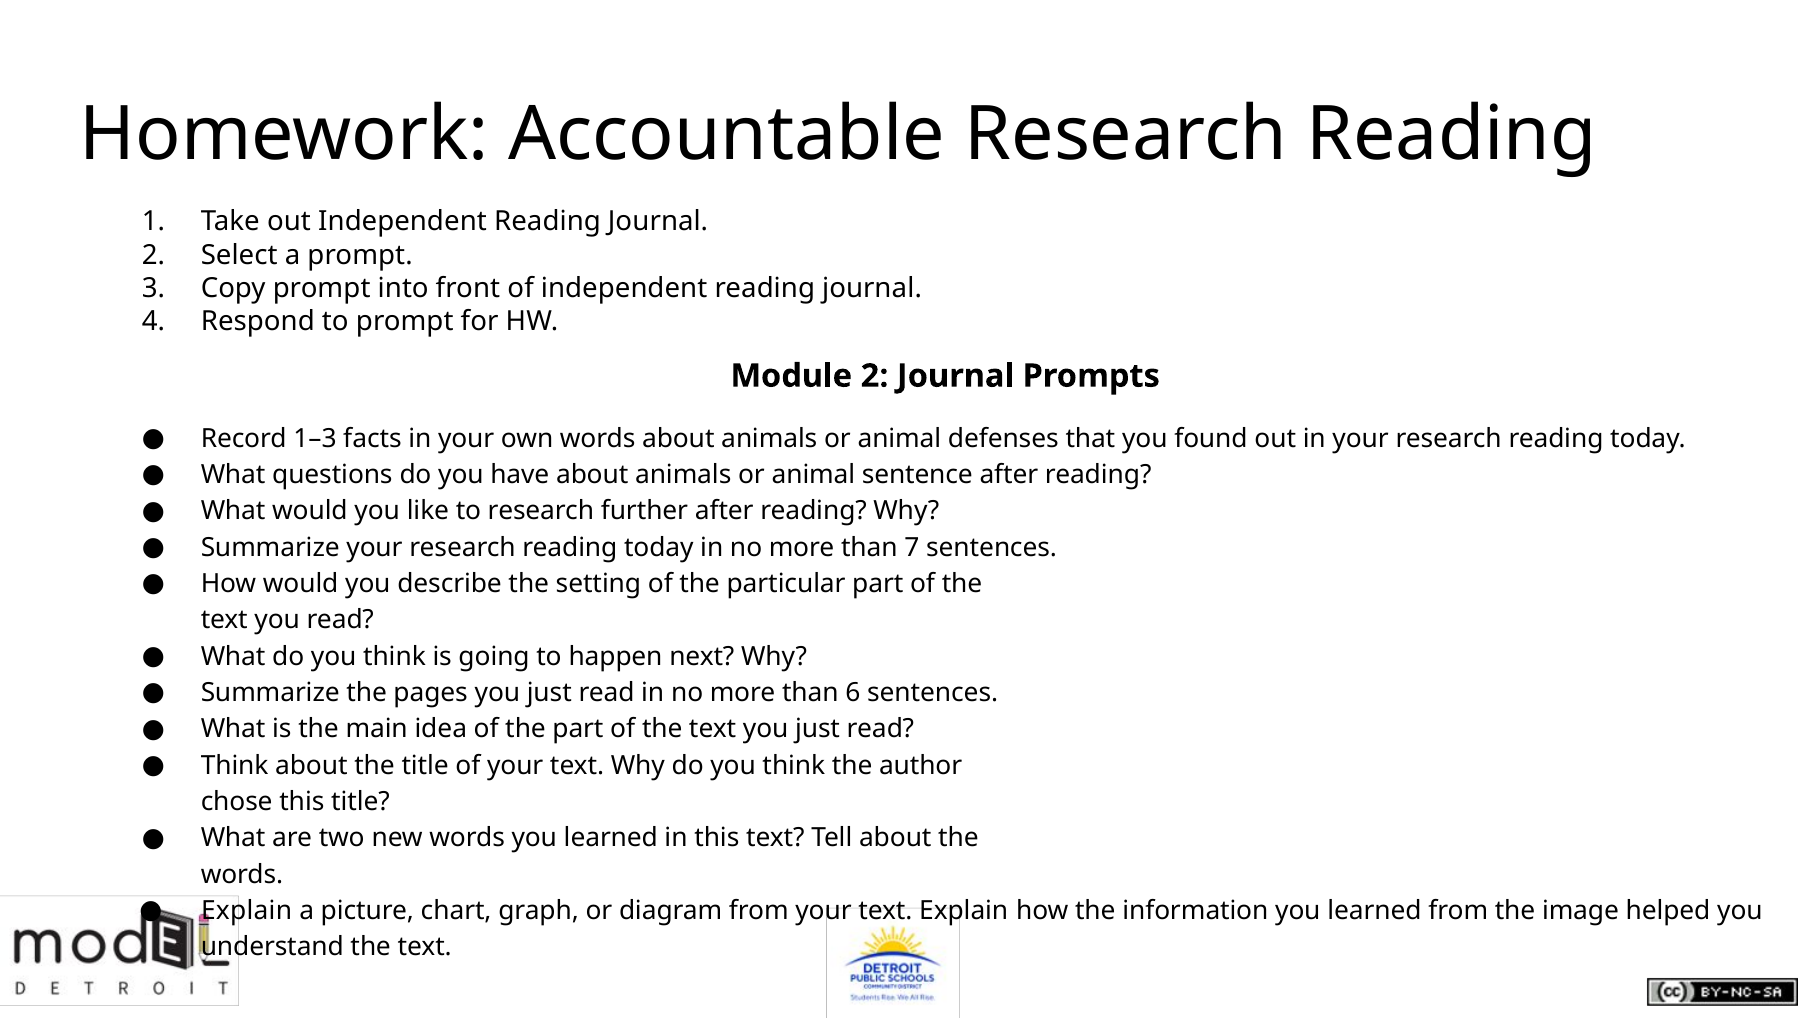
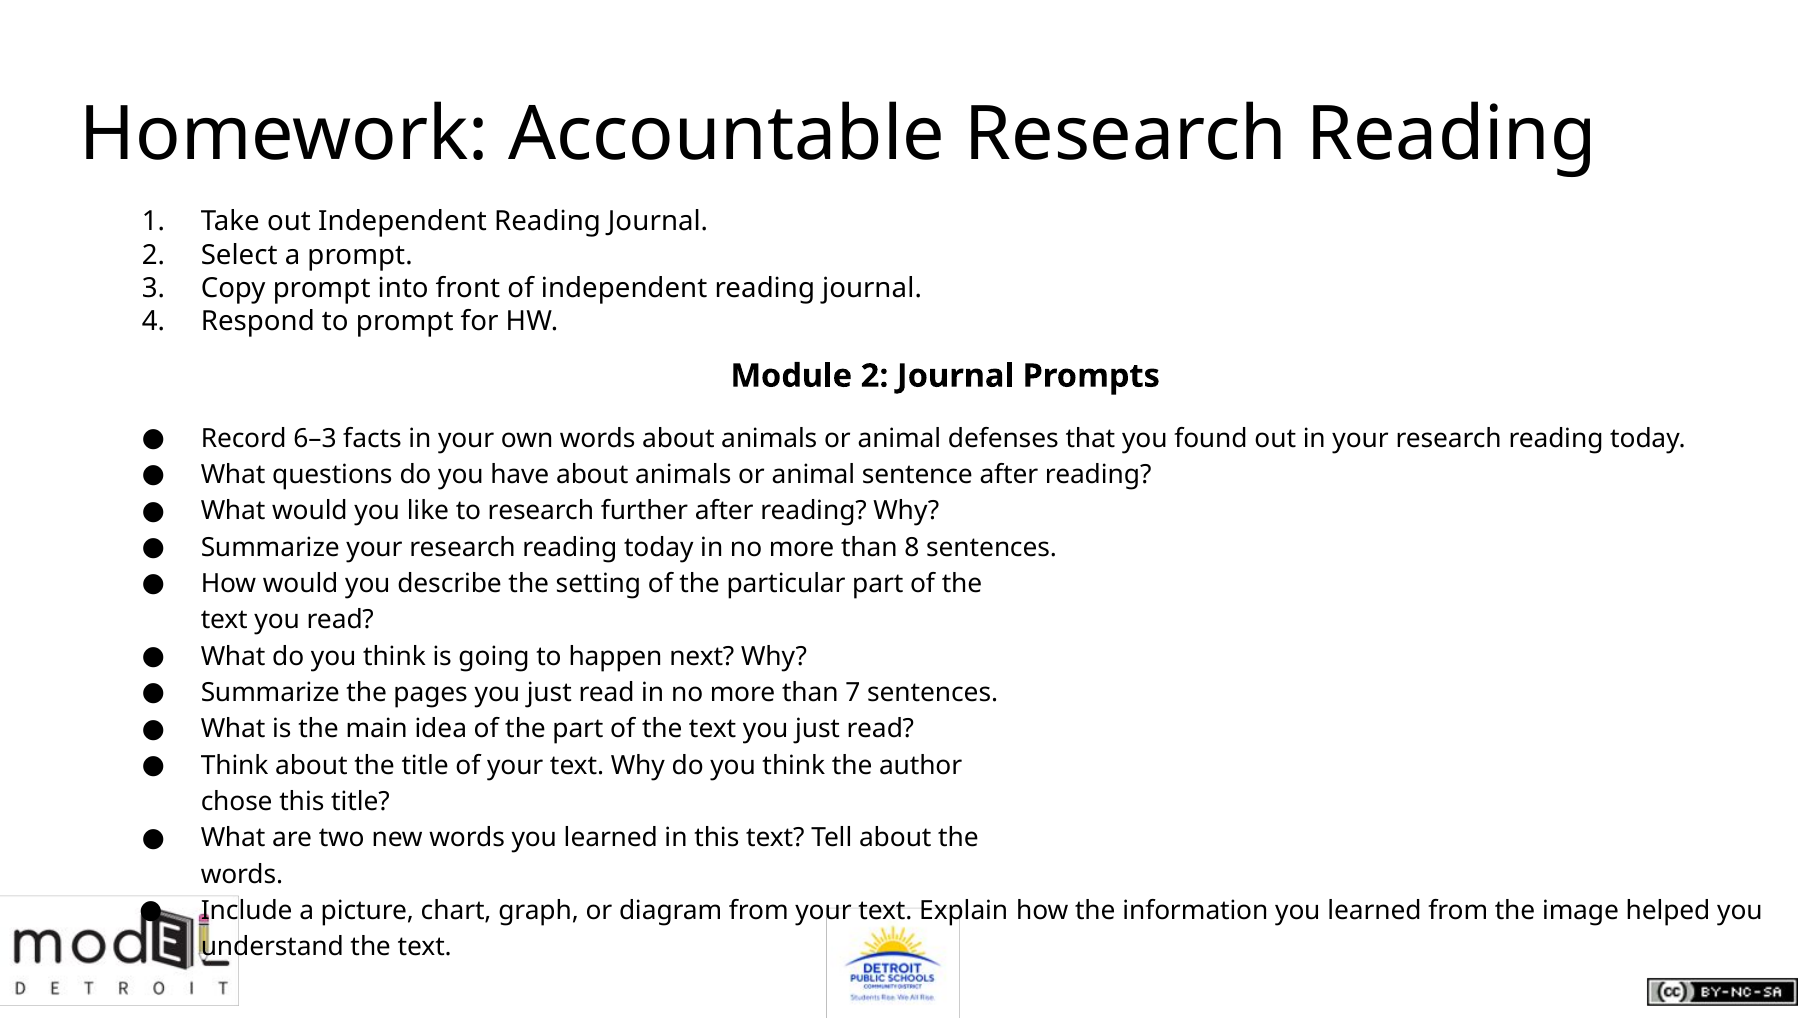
1–3: 1–3 -> 6–3 (315, 438)
7: 7 -> 8 (912, 547)
6: 6 -> 7 (853, 692)
Explain: Explain -> Include (247, 910)
